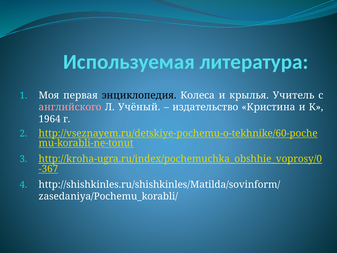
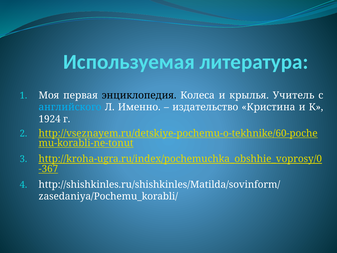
английского colour: pink -> light blue (70, 107)
Учёный: Учёный -> Именно (139, 107)
1964: 1964 -> 1924 (50, 119)
